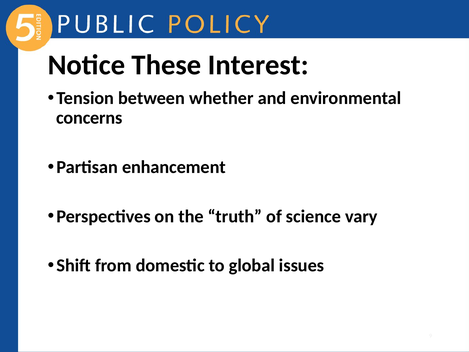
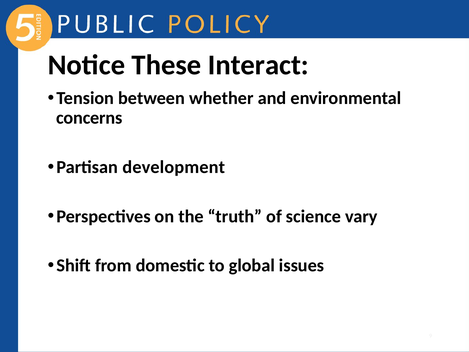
Interest: Interest -> Interact (258, 65)
enhancement: enhancement -> development (174, 167)
